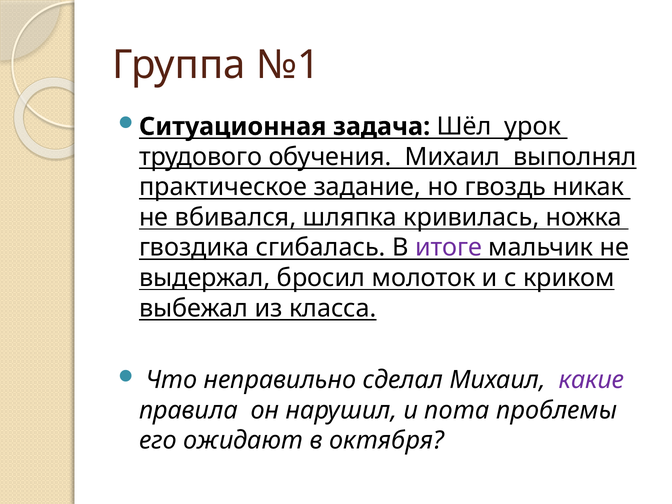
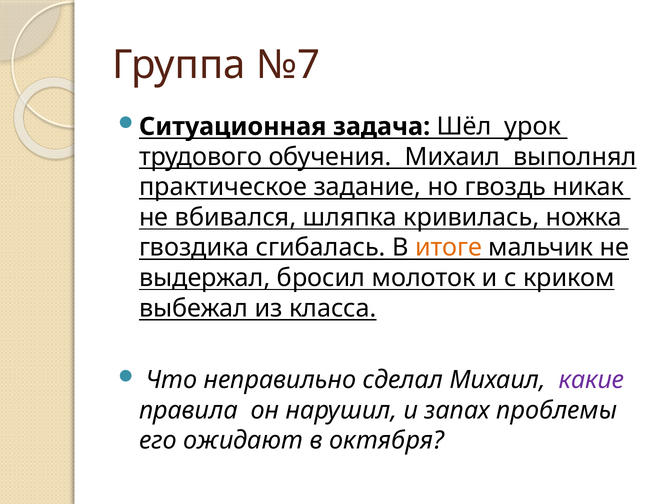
№1: №1 -> №7 (288, 65)
итоге colour: purple -> orange (448, 248)
пота: пота -> запах (457, 410)
